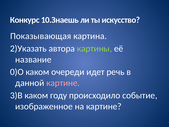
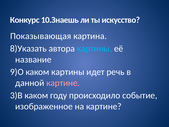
2)Указать: 2)Указать -> 8)Указать (28, 48)
картины colour: light green -> light blue (94, 48)
0)О: 0)О -> 9)О (17, 72)
каком очереди: очереди -> картины (68, 72)
